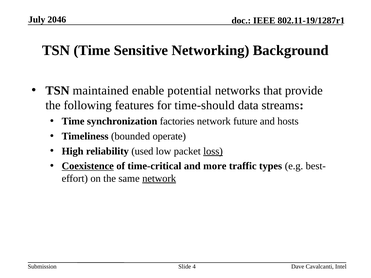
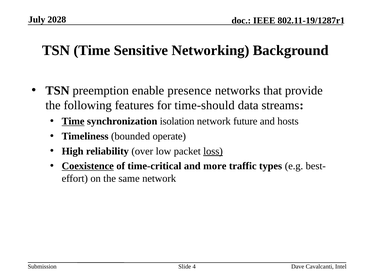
2046: 2046 -> 2028 (57, 20)
maintained: maintained -> preemption (101, 91)
potential: potential -> presence (189, 91)
Time underline: none -> present (73, 121)
factories: factories -> isolation (177, 121)
used: used -> over (142, 151)
network underline: present -> none (159, 179)
